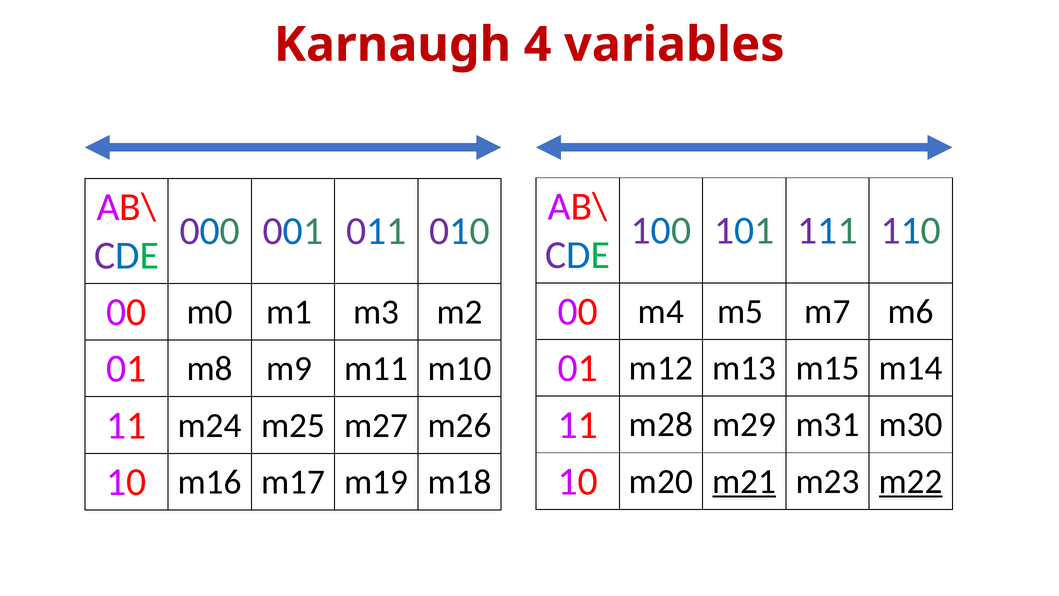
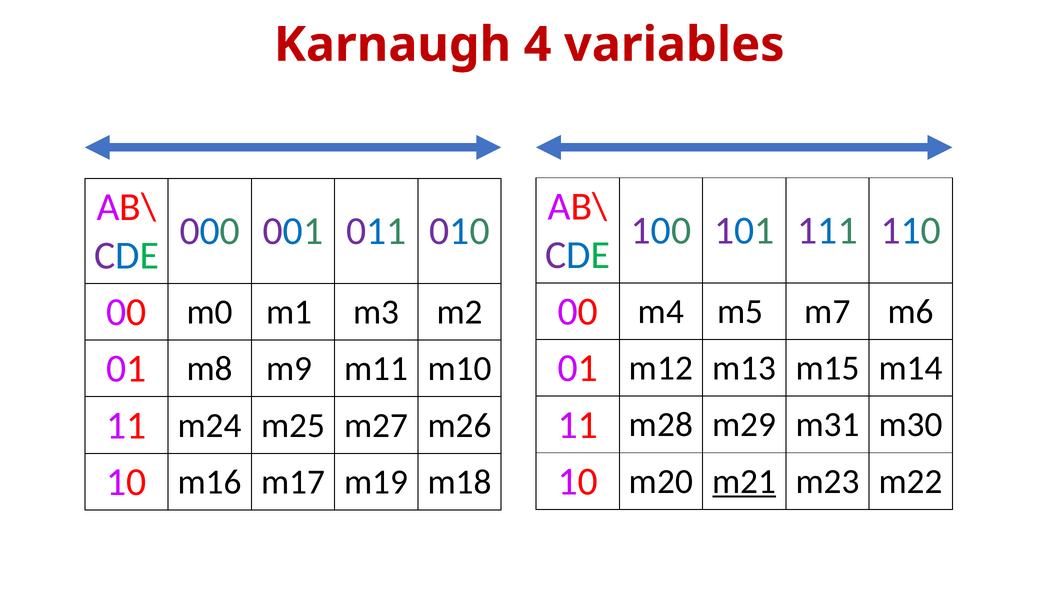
m22 underline: present -> none (911, 481)
